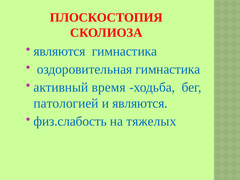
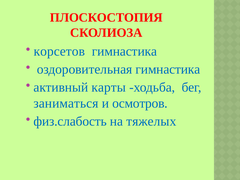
являются: являются -> корсетов (59, 51)
время: время -> карты (109, 87)
патологией: патологией -> заниматься (66, 103)
и являются: являются -> осмотров (140, 103)
